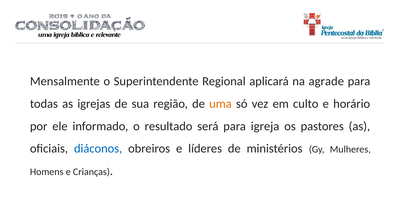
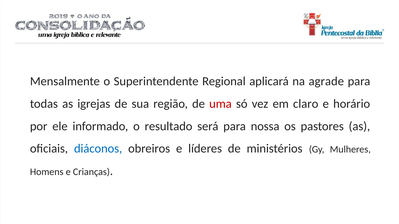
uma colour: orange -> red (220, 104)
culto: culto -> claro (306, 104)
igreja: igreja -> nossa (265, 126)
